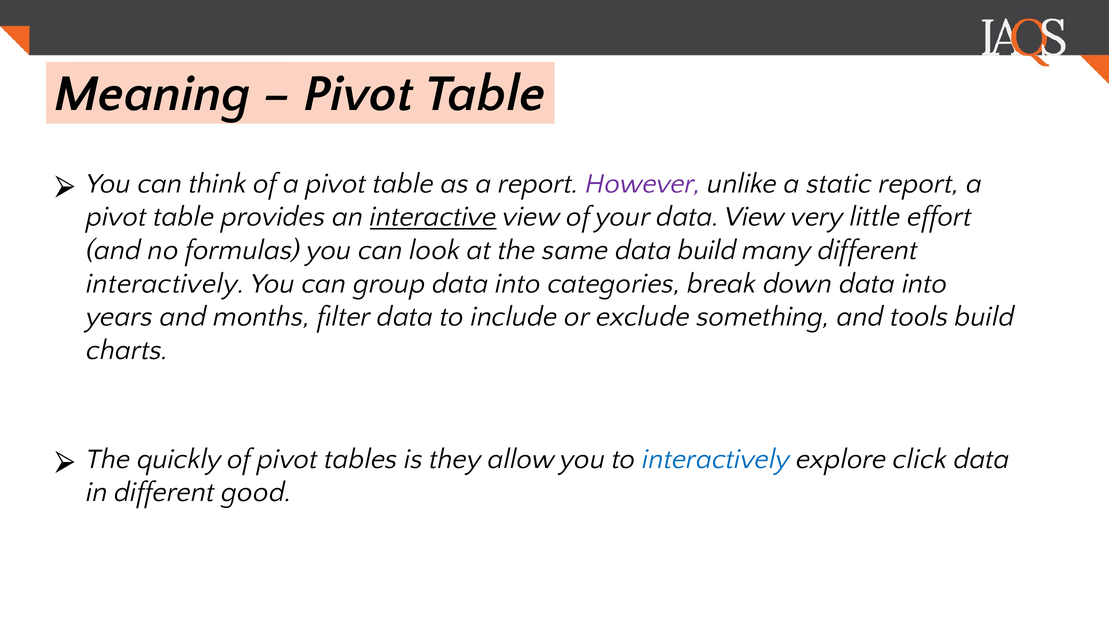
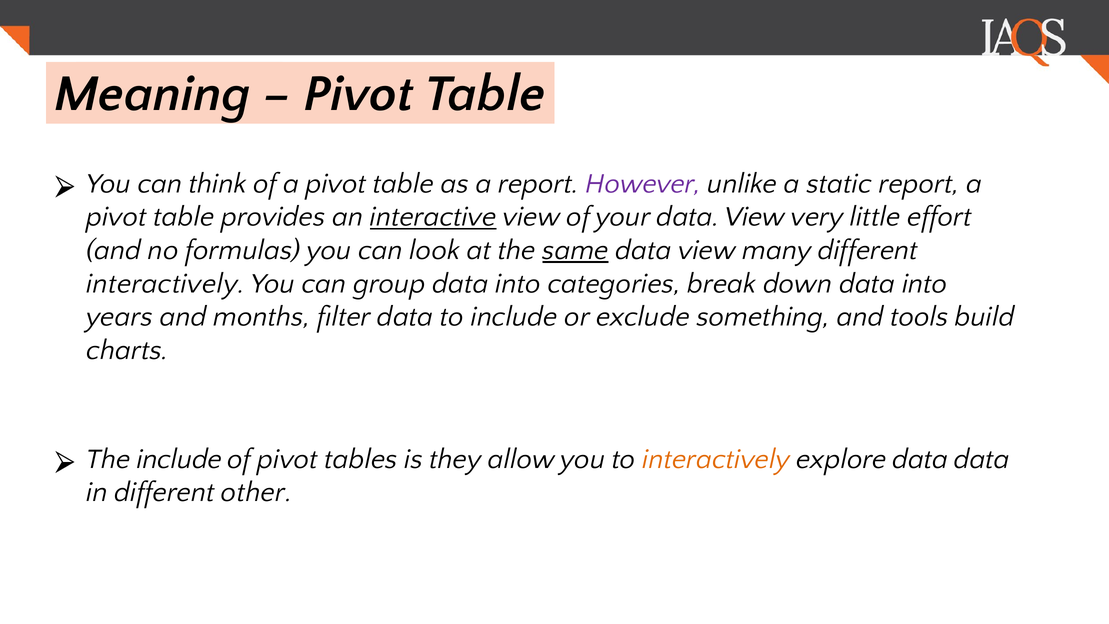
same underline: none -> present (576, 250)
build: build -> view (707, 250)
The quickly: quickly -> include (179, 459)
interactively colour: blue -> orange (716, 459)
explore click: click -> data (920, 459)
good: good -> other (256, 492)
